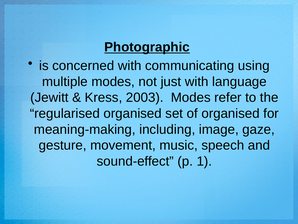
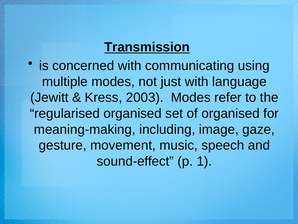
Photographic: Photographic -> Transmission (147, 47)
